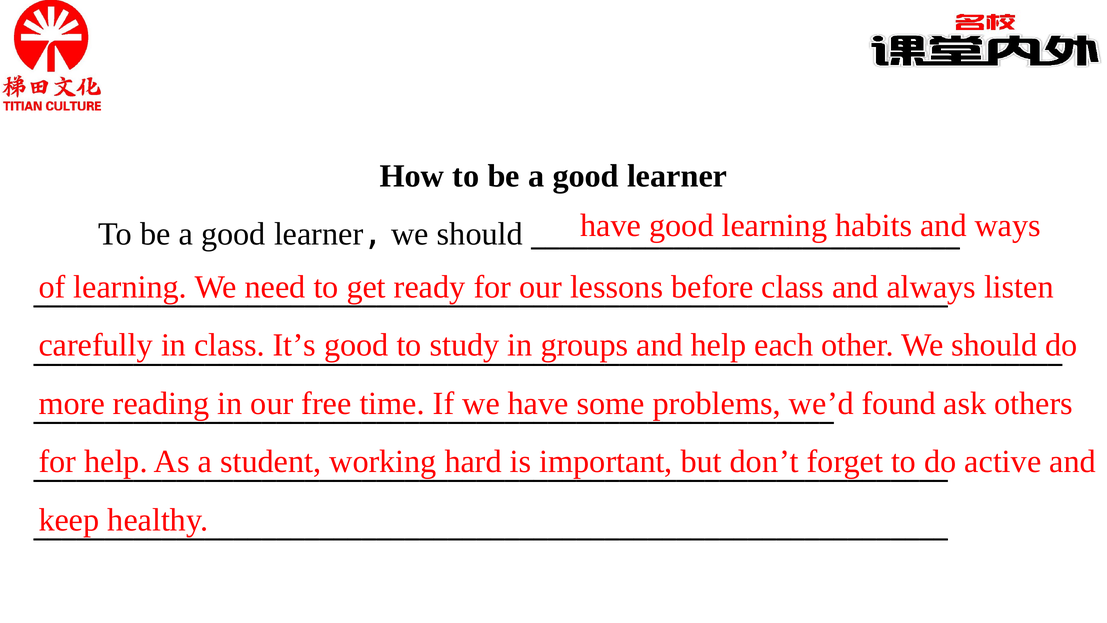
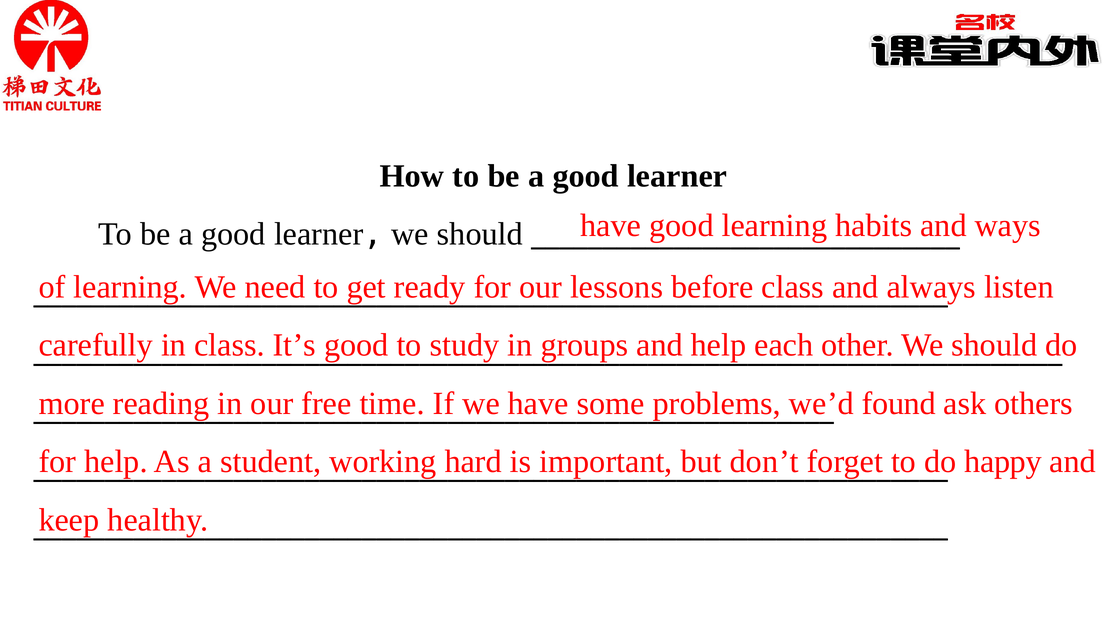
active: active -> happy (1003, 461)
